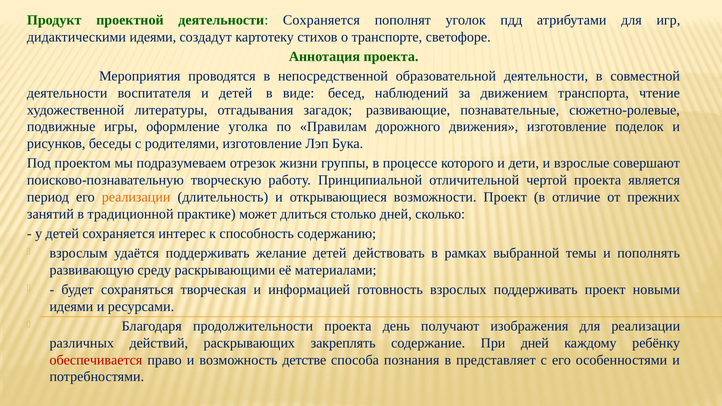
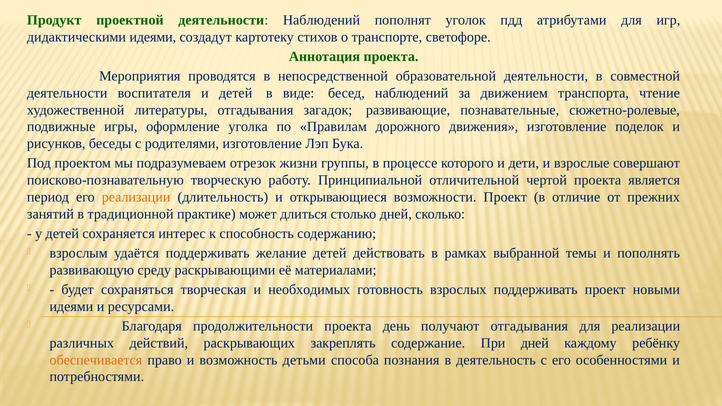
деятельности Сохраняется: Сохраняется -> Наблюдений (321, 20)
информацией: информацией -> необходимых (309, 290)
получают изображения: изображения -> отгадывания (529, 326)
обеспечивается colour: red -> orange (96, 360)
детстве: детстве -> детьми (304, 360)
представляет: представляет -> деятельность (496, 360)
